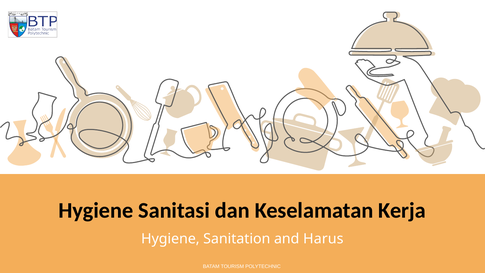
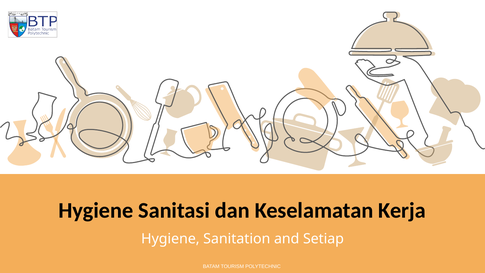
Harus: Harus -> Setiap (323, 239)
